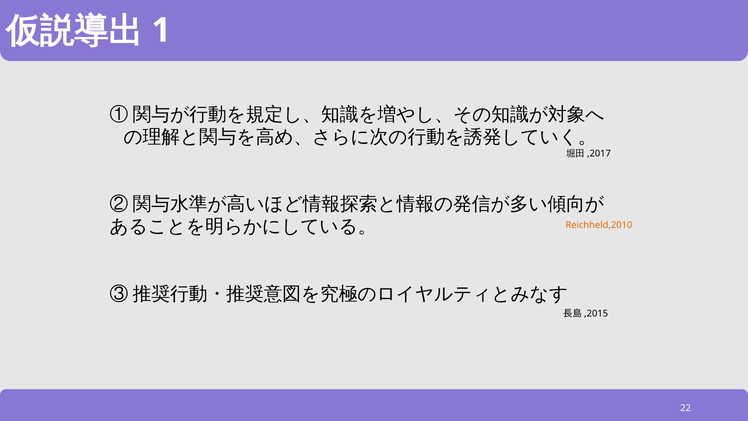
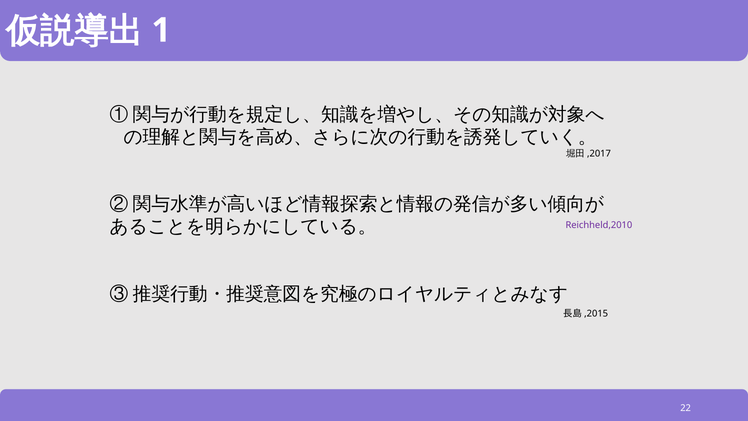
Reichheld,2010 colour: orange -> purple (599, 225)
